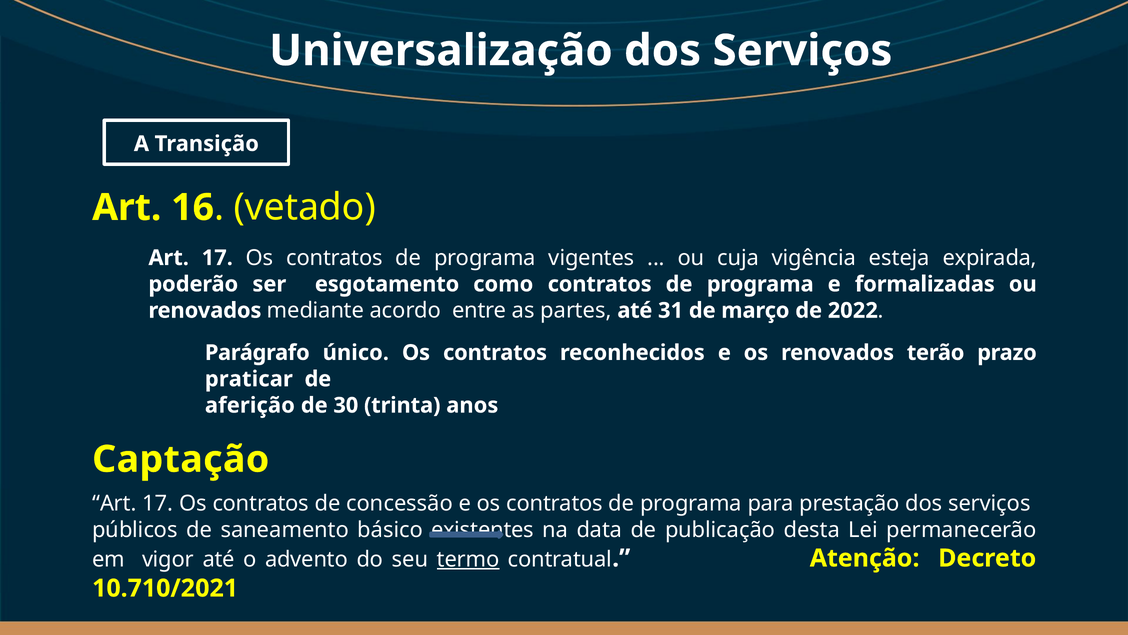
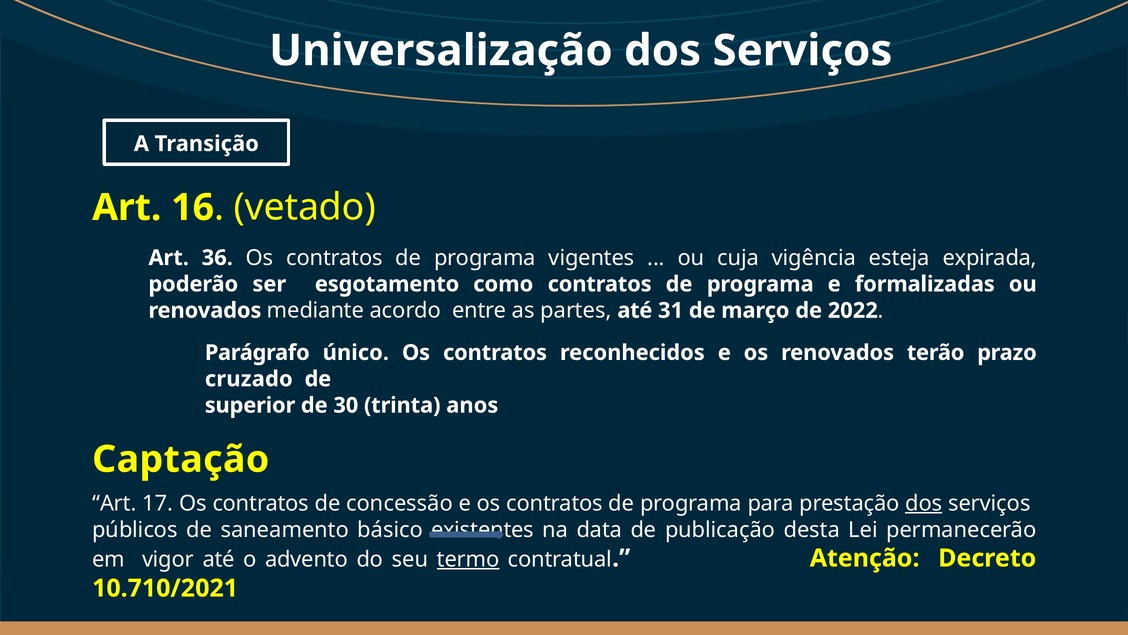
17: 17 -> 36 (217, 258)
praticar: praticar -> cruzado (249, 379)
aferição: aferição -> superior (250, 405)
dos underline: none -> present (924, 503)
